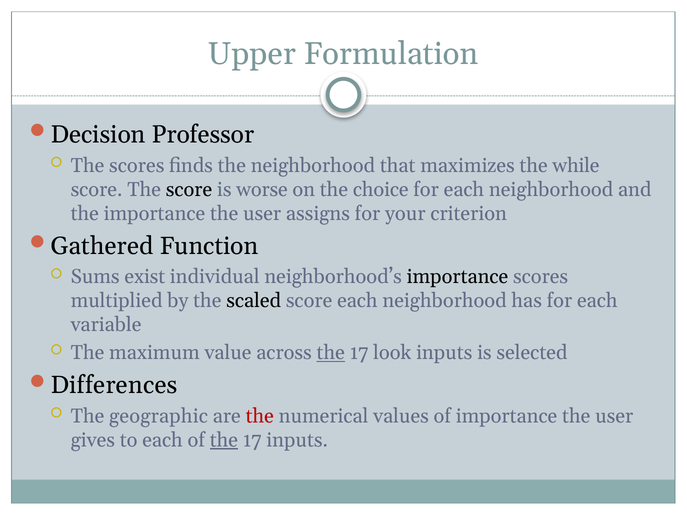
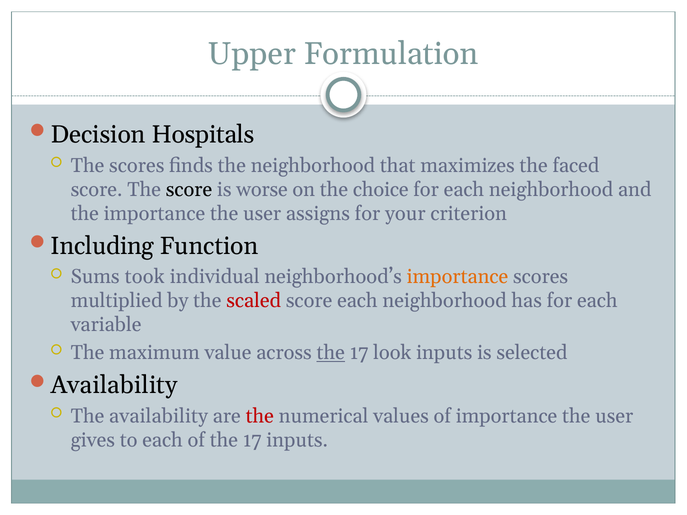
Professor: Professor -> Hospitals (203, 135)
while: while -> faced (576, 165)
Gathered: Gathered -> Including (102, 246)
exist: exist -> took (145, 277)
importance colour: black -> orange (457, 277)
scaled colour: black -> red (254, 301)
Differences: Differences -> Availability (114, 385)
The geographic: geographic -> availability (159, 416)
the underline: present -> none (224, 440)
